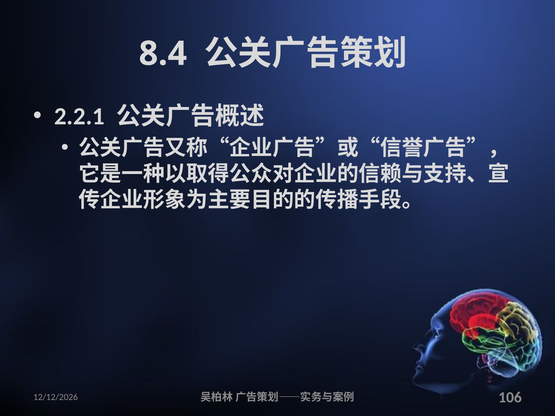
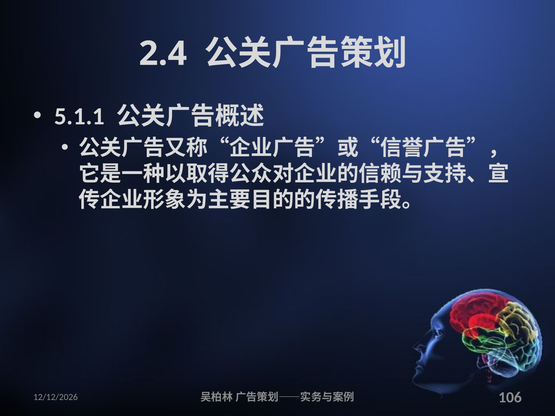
8.4: 8.4 -> 2.4 (163, 54)
2.2.1: 2.2.1 -> 5.1.1 (79, 116)
